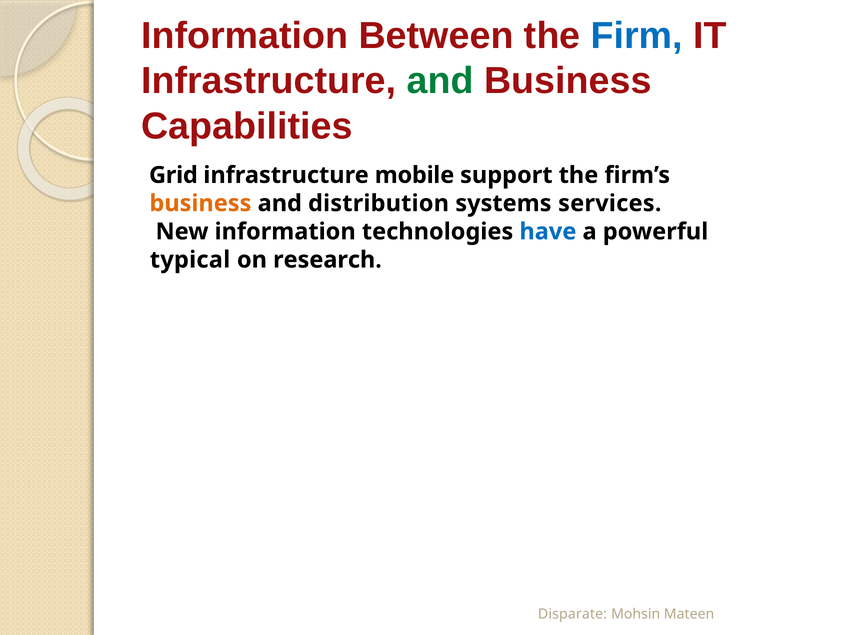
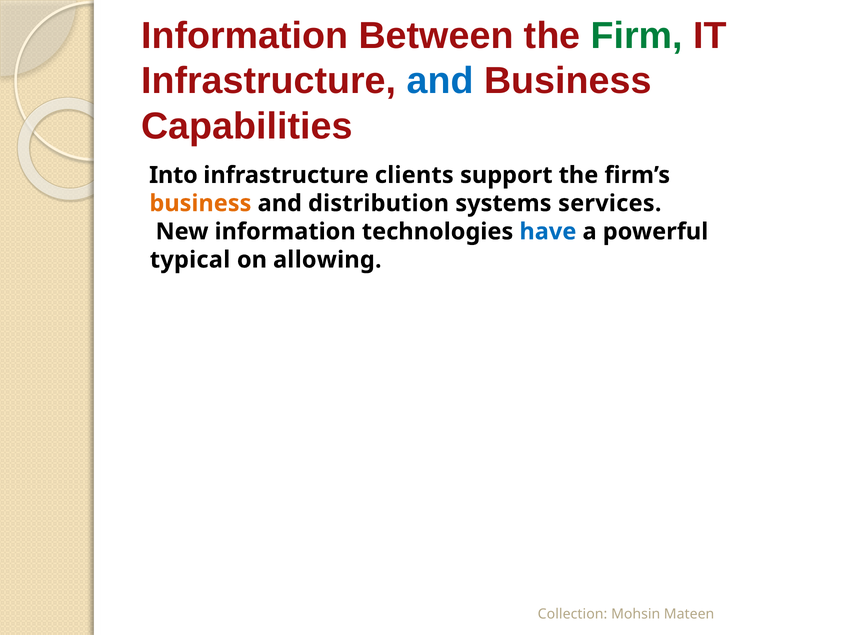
Firm colour: blue -> green (637, 36)
and colour: green -> blue (440, 81)
Grid: Grid -> Into (173, 175)
mobile: mobile -> clients (414, 175)
research: research -> allowing (327, 260)
Disparate: Disparate -> Collection (573, 614)
